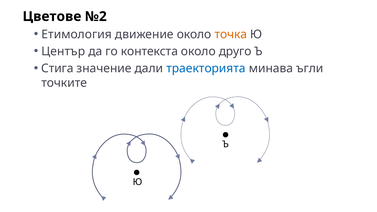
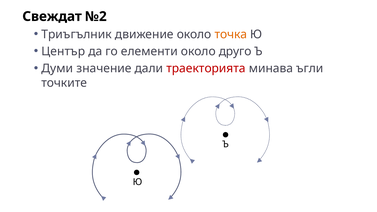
Цветове: Цветове -> Свеждат (52, 16)
Етимология: Етимология -> Триъгълник (77, 34)
контекста: контекста -> елементи (149, 51)
Стига: Стига -> Думи (57, 68)
траекторията colour: blue -> red (206, 68)
